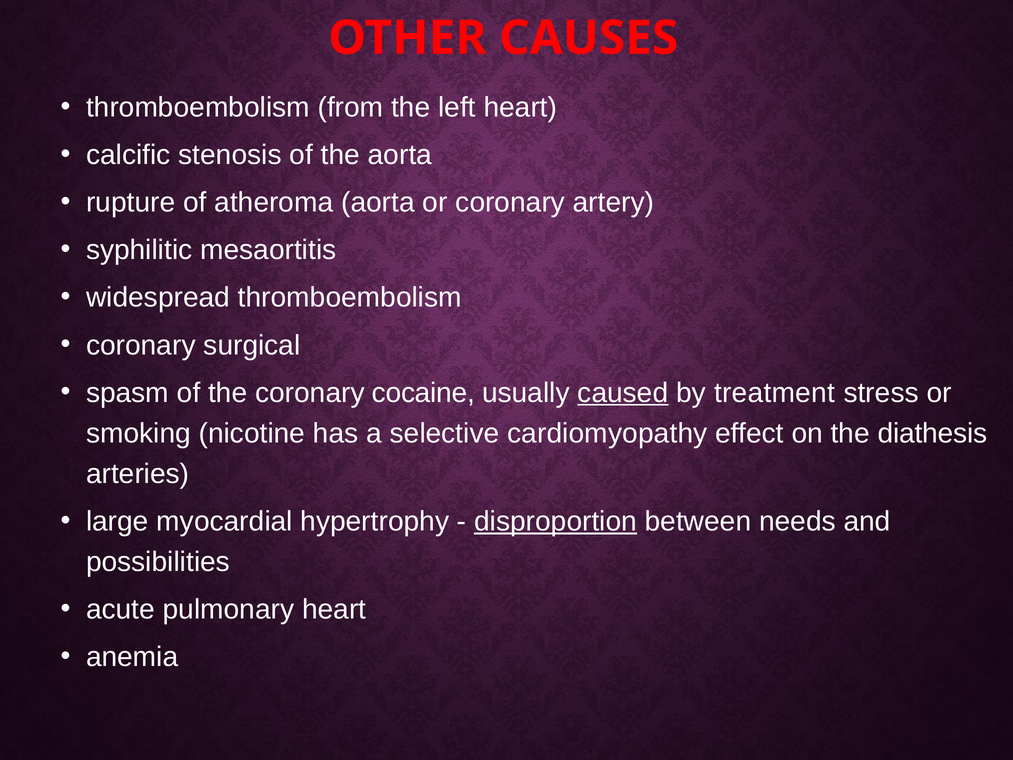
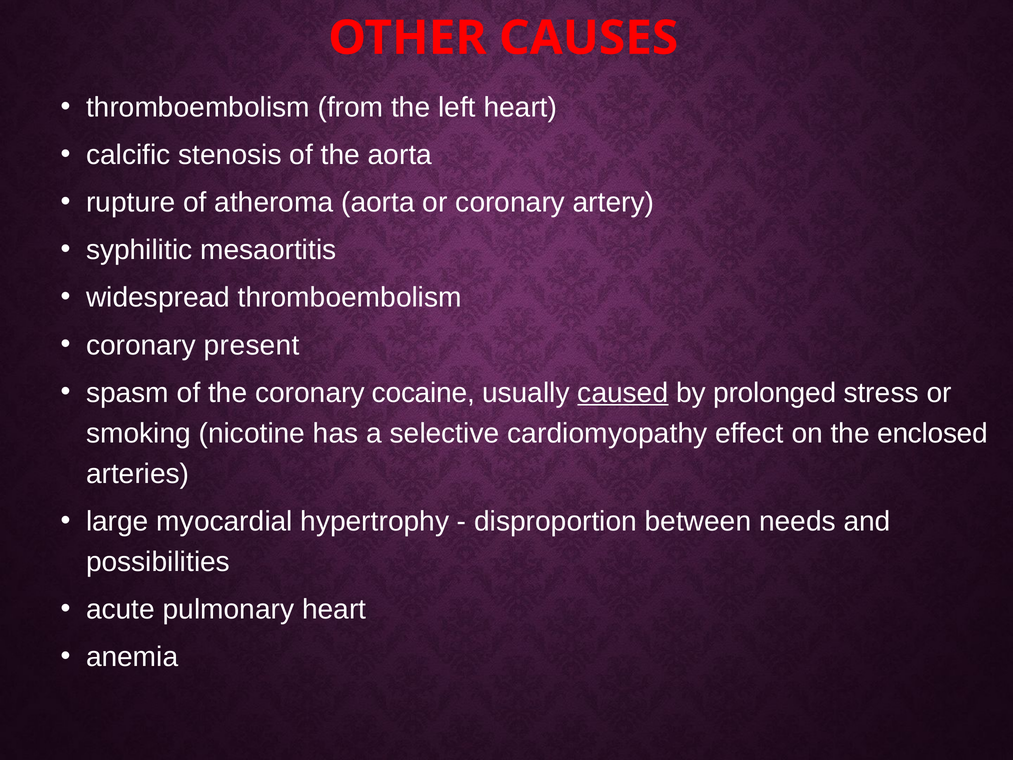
surgical: surgical -> present (252, 345)
treatment: treatment -> prolonged (775, 393)
diathesis: diathesis -> enclosed (932, 433)
disproportion underline: present -> none (556, 521)
